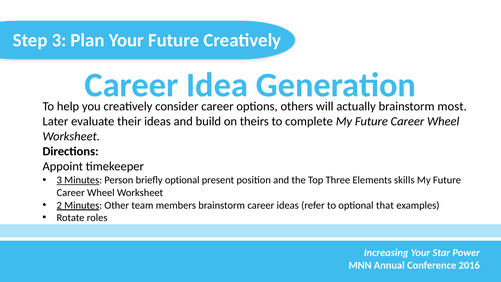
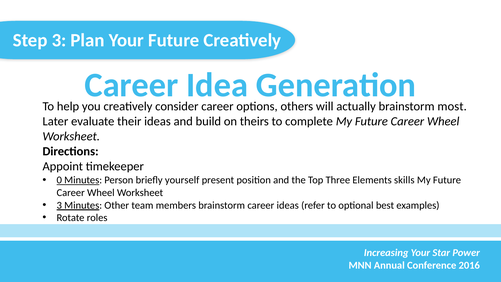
3: 3 -> 0 (59, 180)
briefly optional: optional -> yourself (182, 180)
2: 2 -> 3 (59, 205)
that: that -> best (385, 205)
